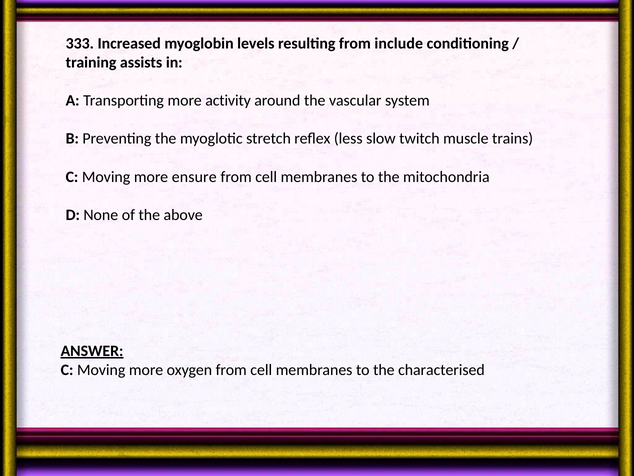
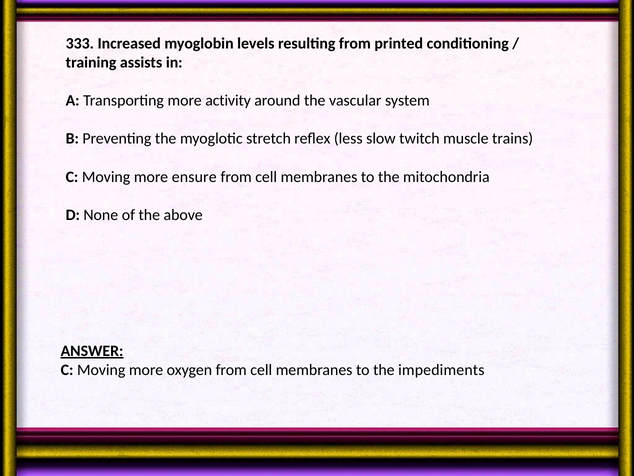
include: include -> printed (399, 43)
characterised: characterised -> impediments (441, 370)
